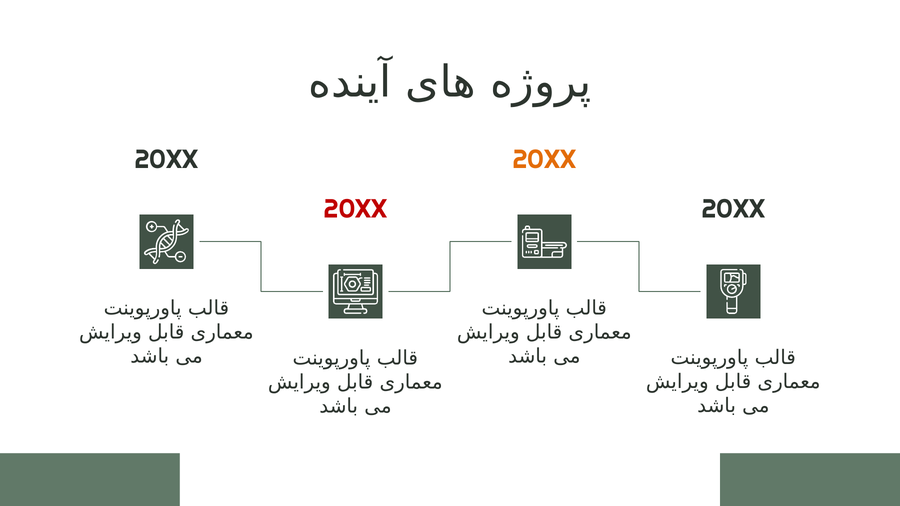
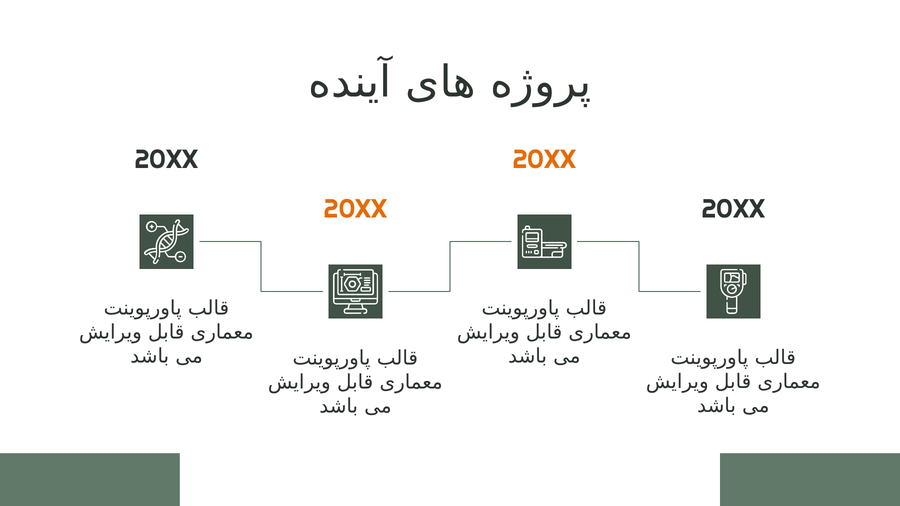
20XX colour: red -> orange (355, 209)
